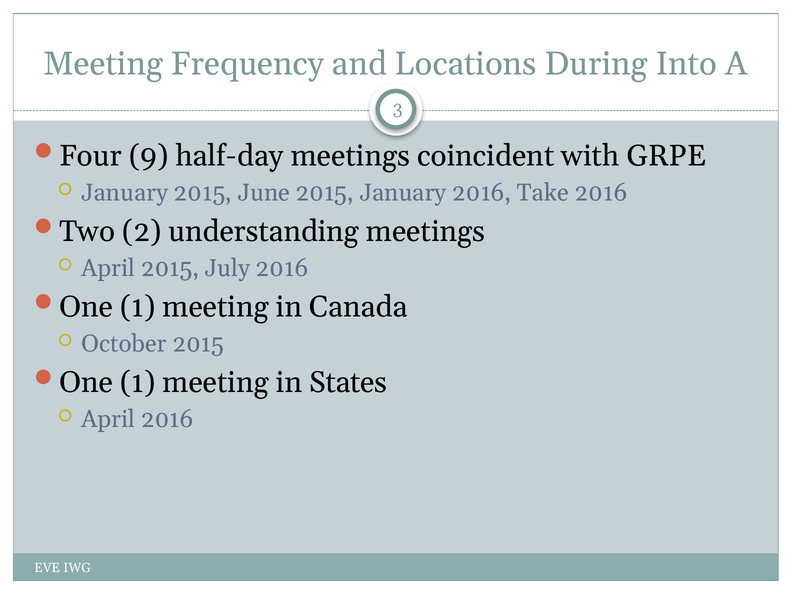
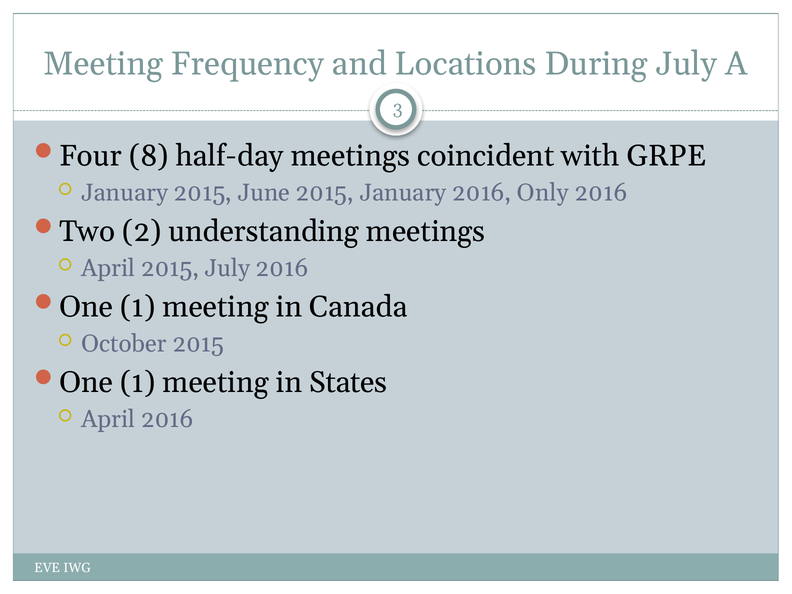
During Into: Into -> July (686, 64)
9: 9 -> 8 (149, 156)
Take: Take -> Only (543, 193)
